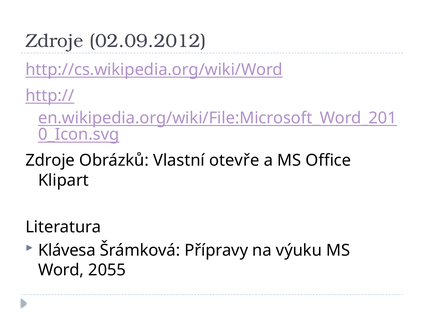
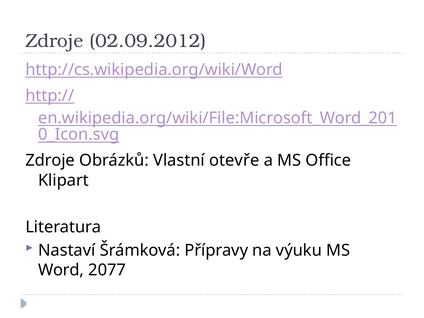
Klávesa: Klávesa -> Nastaví (67, 250)
2055: 2055 -> 2077 (107, 270)
